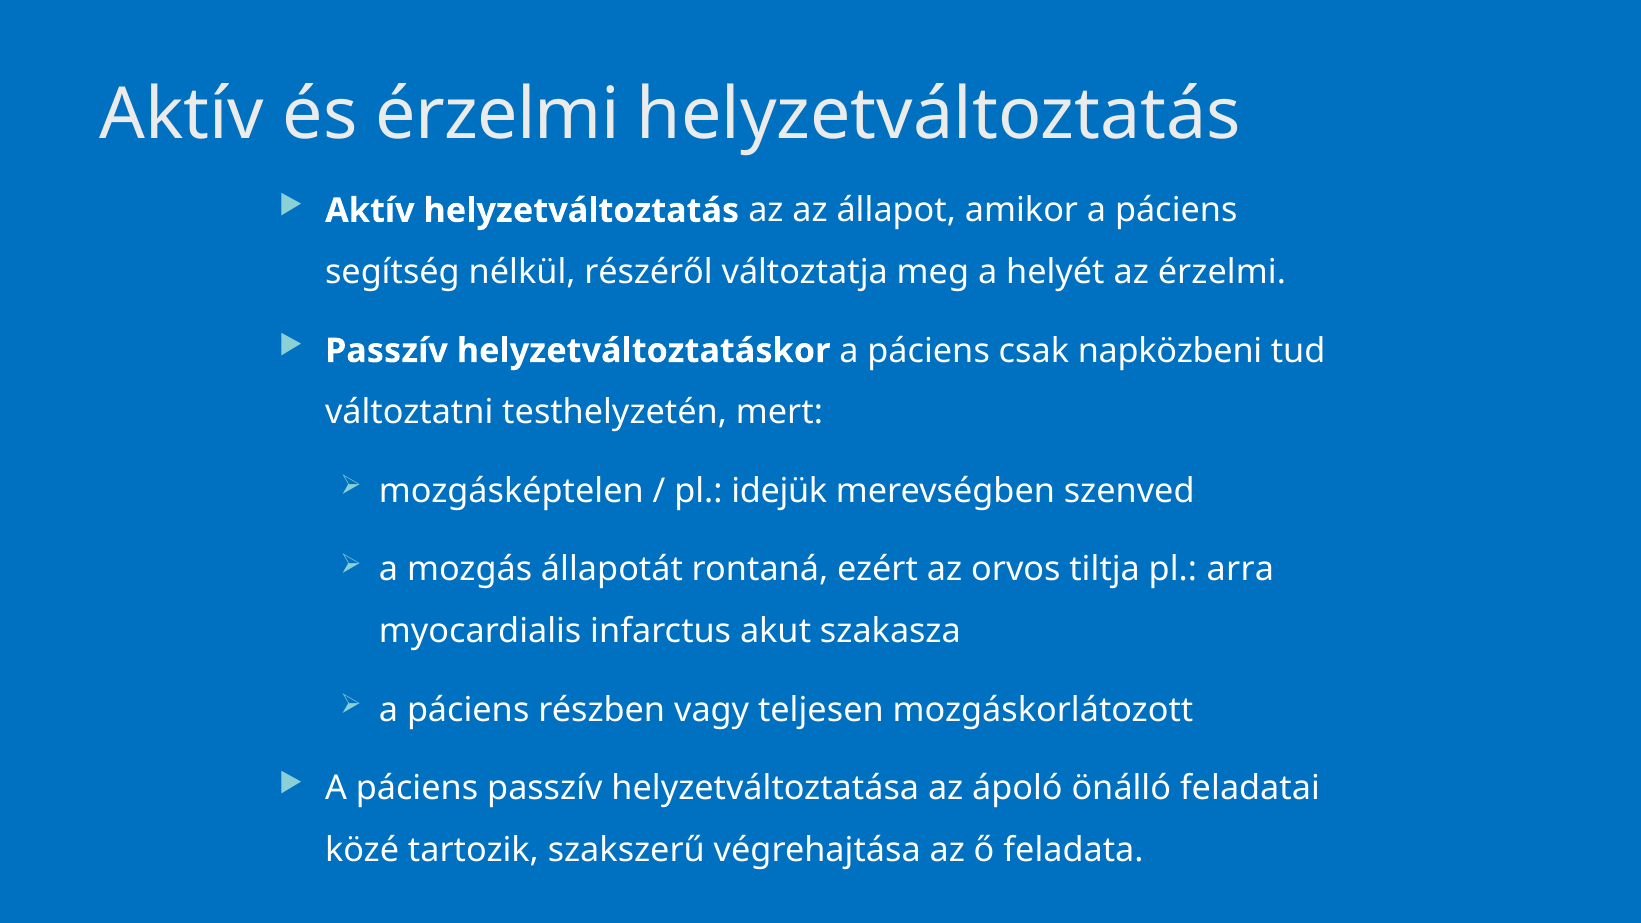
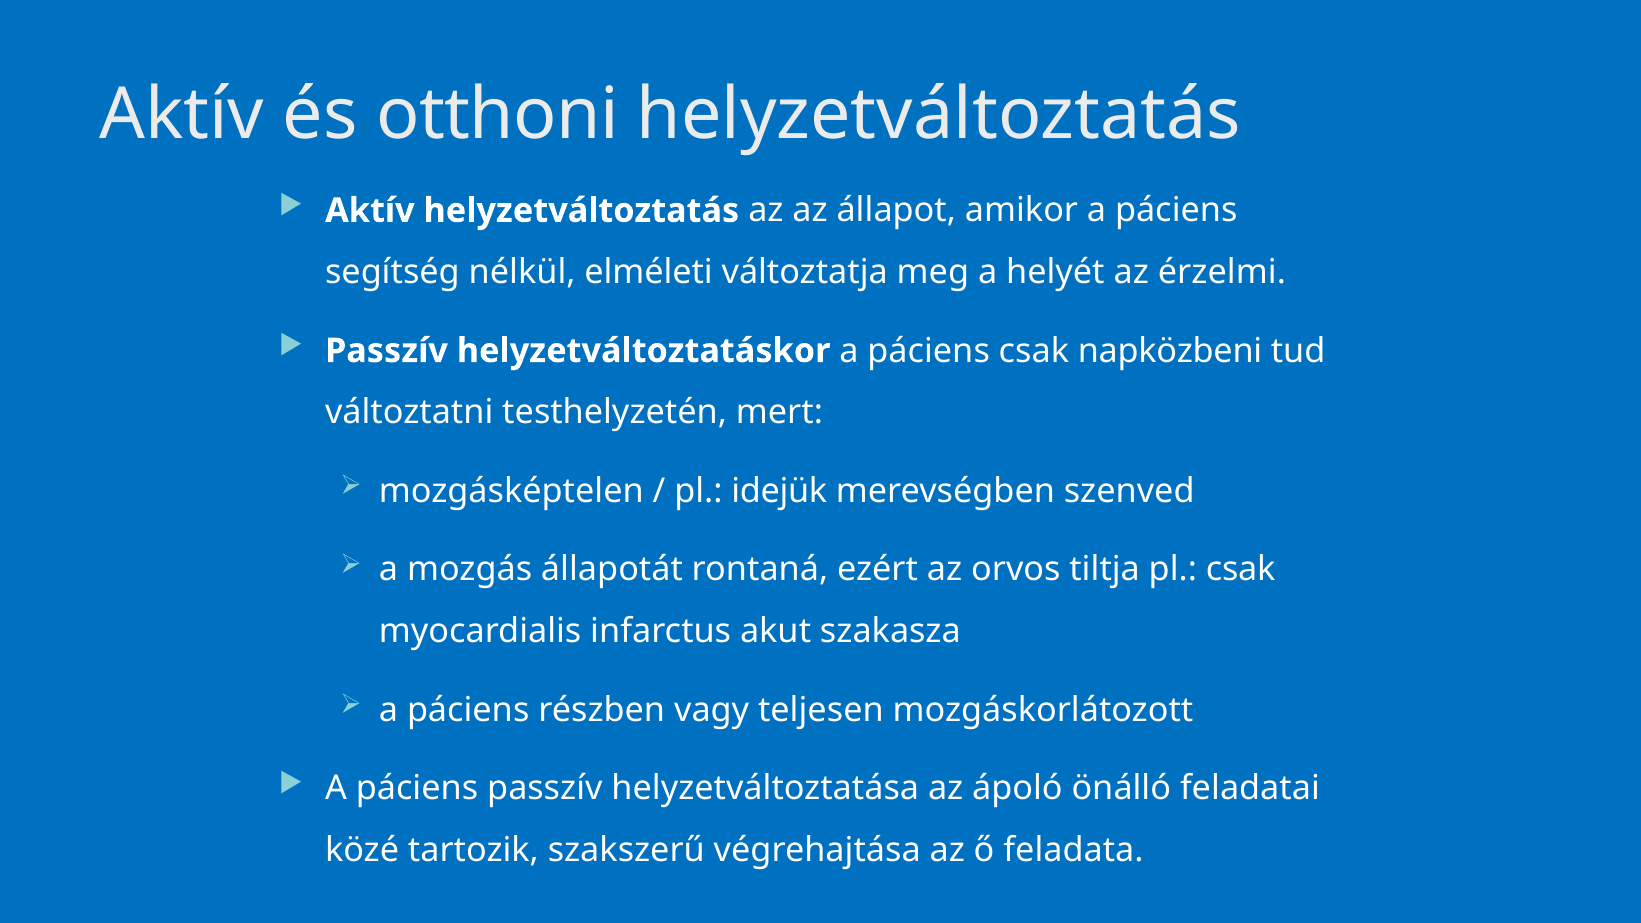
és érzelmi: érzelmi -> otthoni (498, 115)
részéről: részéről -> elméleti (649, 272)
pl arra: arra -> csak (1241, 570)
